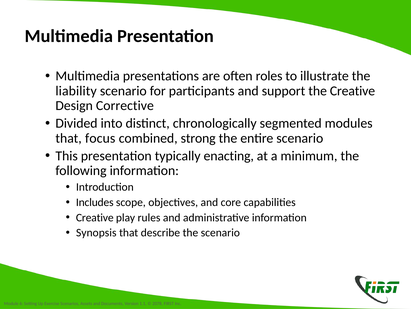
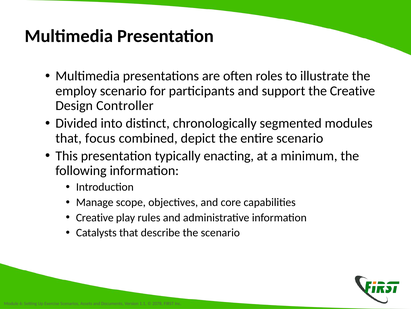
liability: liability -> employ (76, 91)
Corrective: Corrective -> Controller (125, 105)
strong: strong -> depict (198, 138)
Includes: Includes -> Manage (95, 202)
Synopsis: Synopsis -> Catalysts (96, 232)
